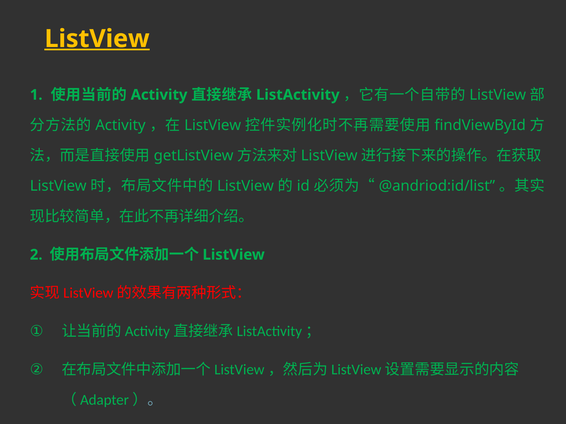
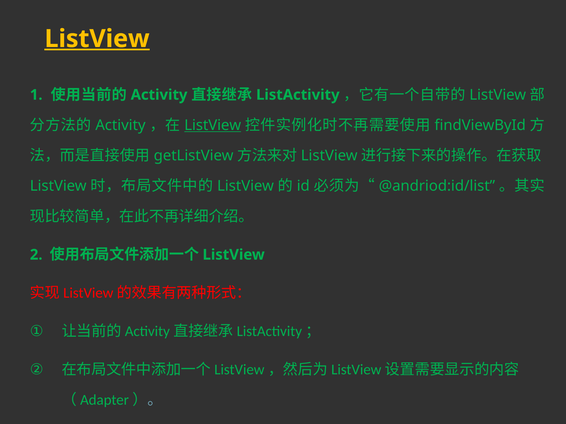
ListView underline: none -> present (213, 125)
